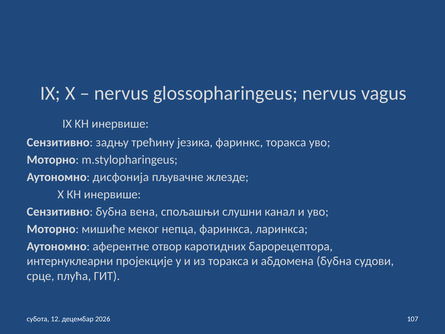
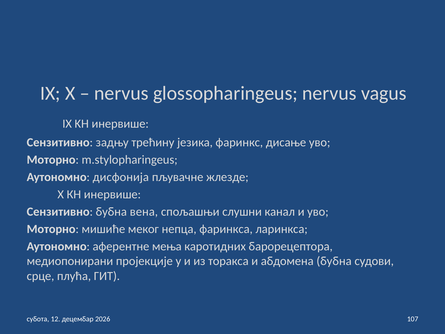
фаринкс торакса: торакса -> дисање (286, 142)
отвор: отвор -> мења (167, 246)
интернуклеарни: интернуклеарни -> медиопонирани (70, 261)
